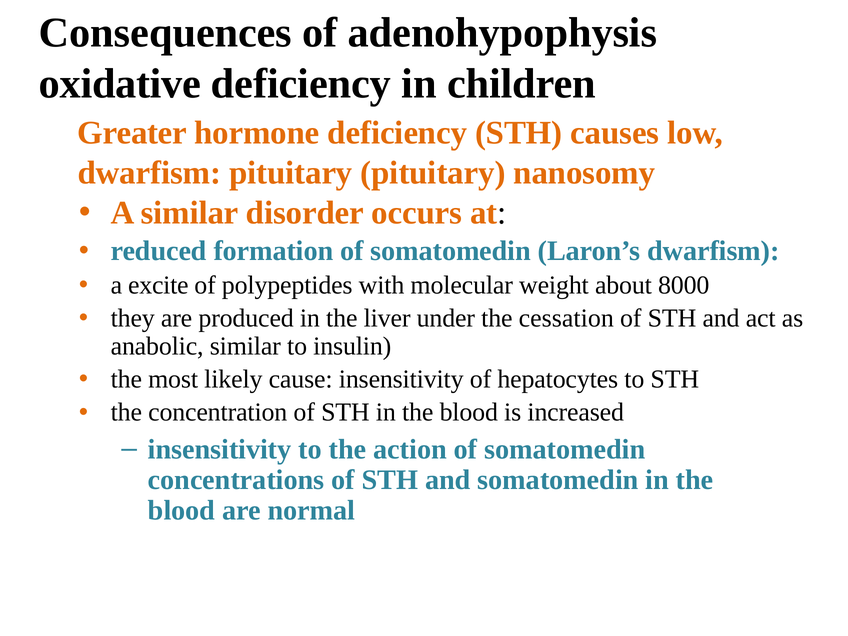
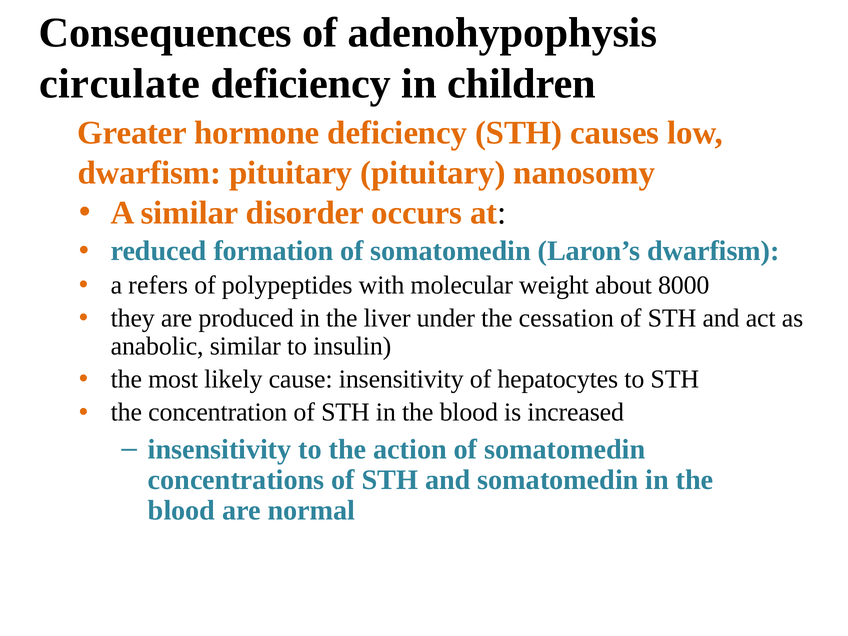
oxidative: oxidative -> circulate (120, 84)
excite: excite -> refers (158, 285)
